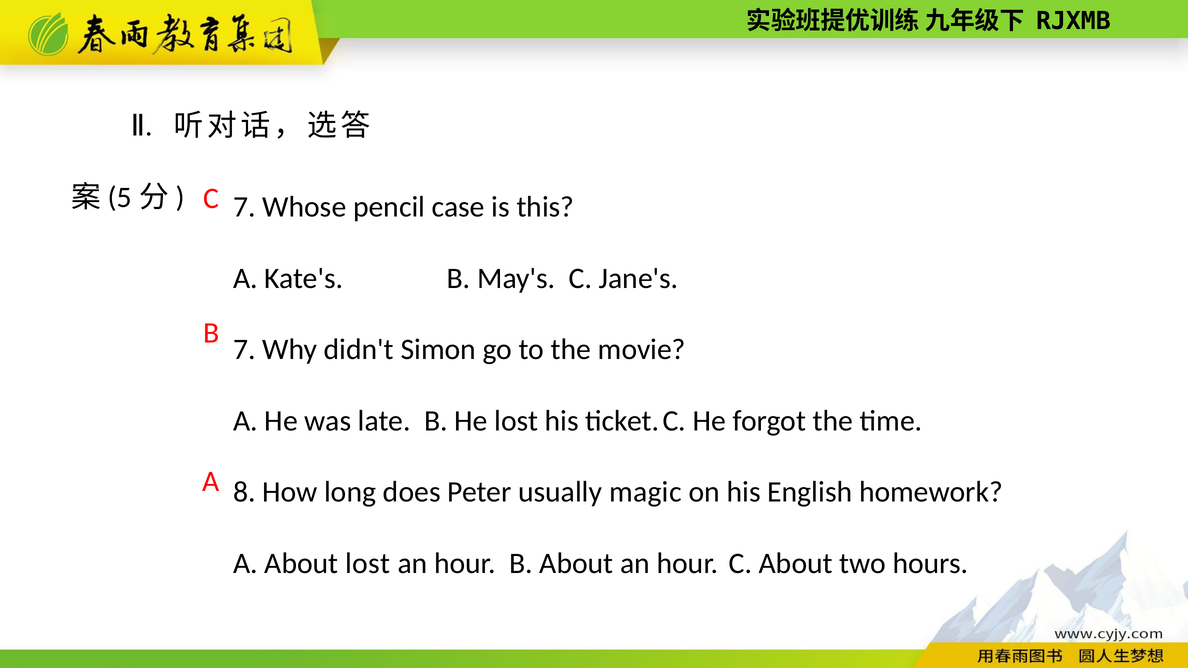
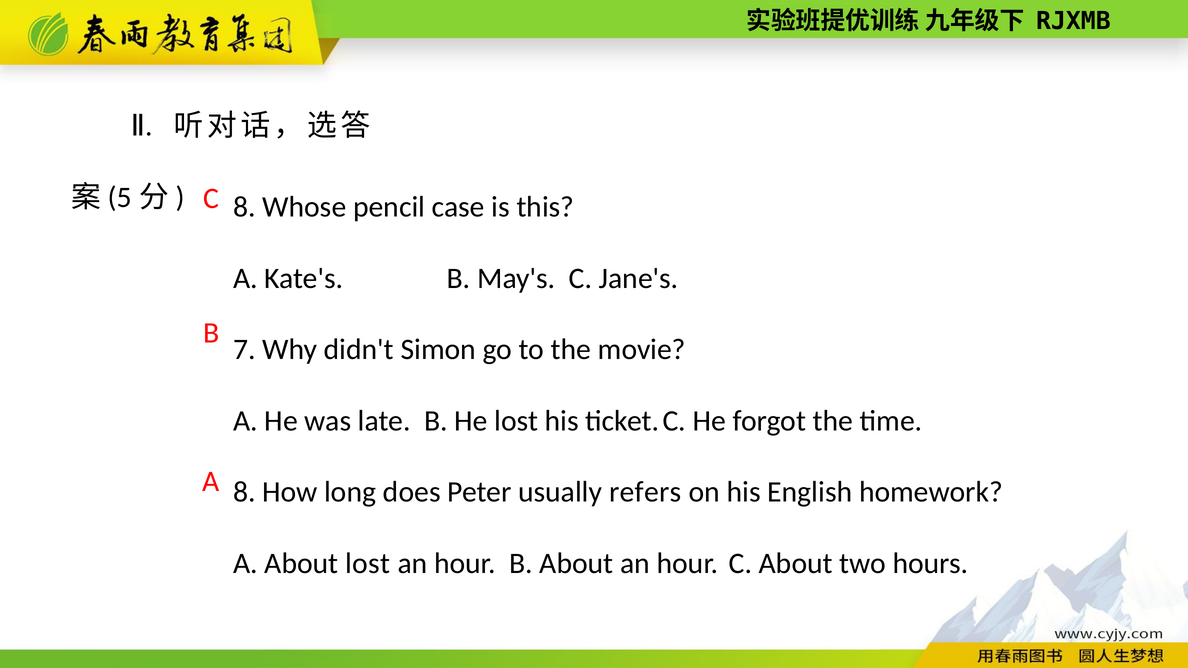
7: 7 -> 8 (244, 207)
magic: magic -> refers (645, 492)
